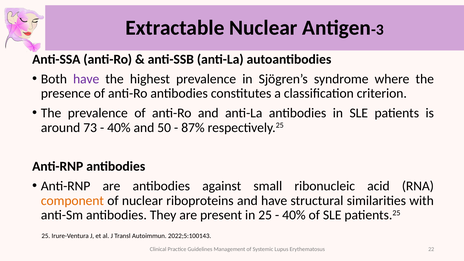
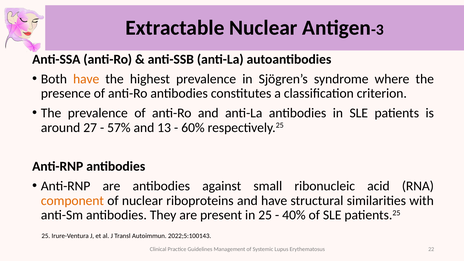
have colour: purple -> orange (86, 79)
73: 73 -> 27 (90, 128)
40%: 40% -> 57% (119, 128)
50: 50 -> 13 (164, 128)
87%: 87% -> 60% (193, 128)
